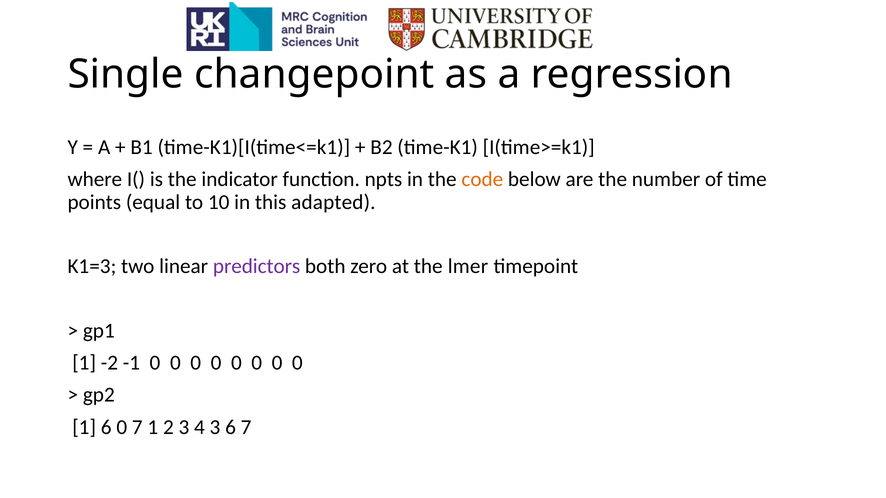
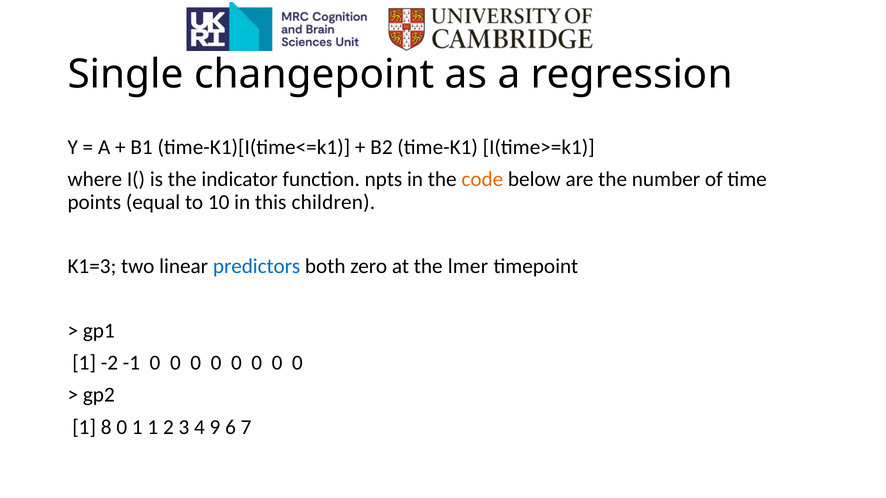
adapted: adapted -> children (333, 202)
predictors colour: purple -> blue (257, 267)
1 6: 6 -> 8 (106, 427)
0 7: 7 -> 1 (137, 427)
4 3: 3 -> 9 (215, 427)
